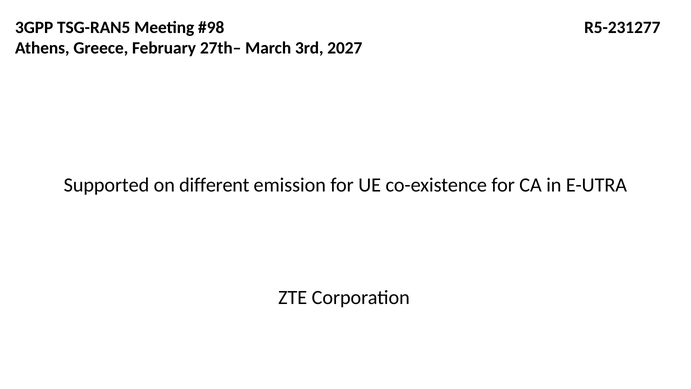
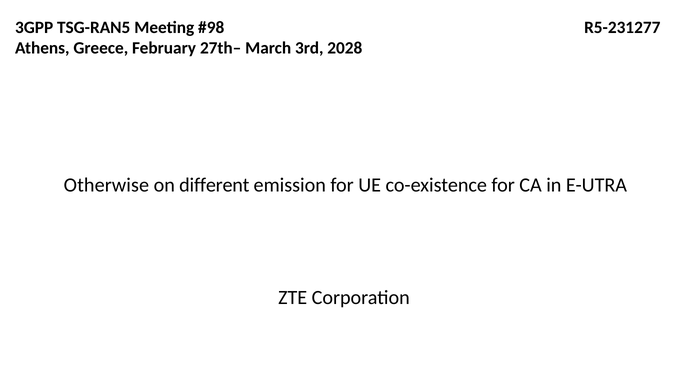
2027: 2027 -> 2028 (345, 48)
Supported: Supported -> Otherwise (106, 185)
